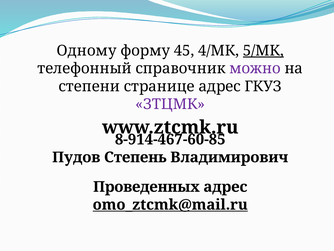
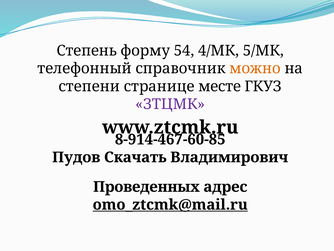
Одному: Одному -> Степень (87, 51)
45: 45 -> 54 (184, 51)
5/МК underline: present -> none (263, 51)
можно colour: purple -> orange (255, 68)
странице адрес: адрес -> месте (220, 86)
Степень: Степень -> Скачать (135, 157)
